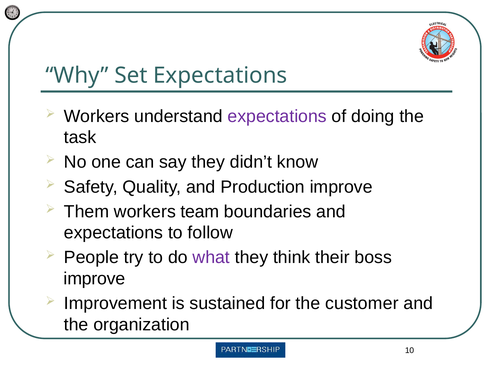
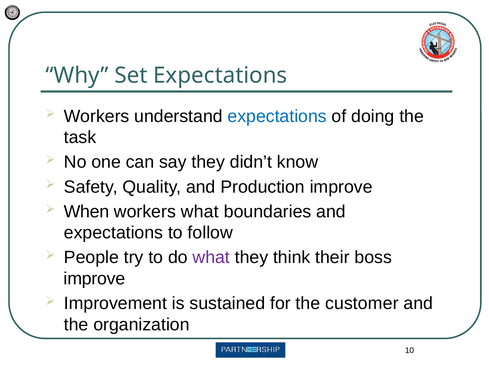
expectations colour: purple -> blue (277, 116)
Them: Them -> When (87, 211)
workers team: team -> what (200, 211)
